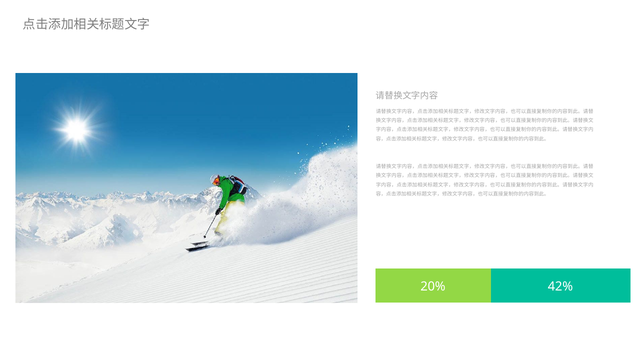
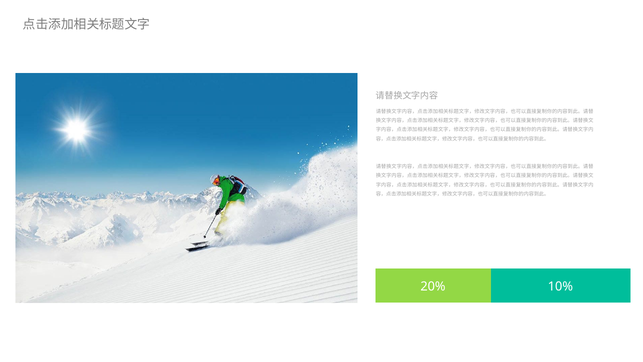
42%: 42% -> 10% (560, 286)
